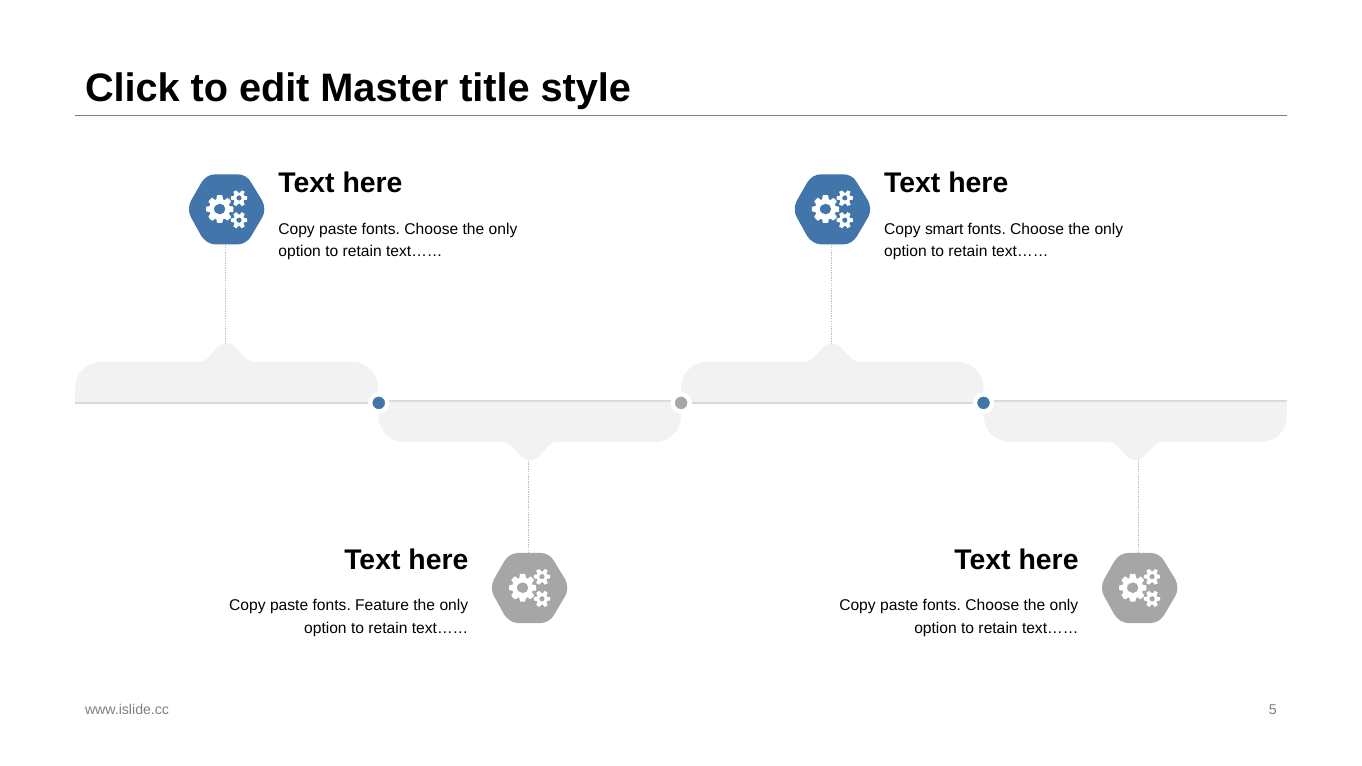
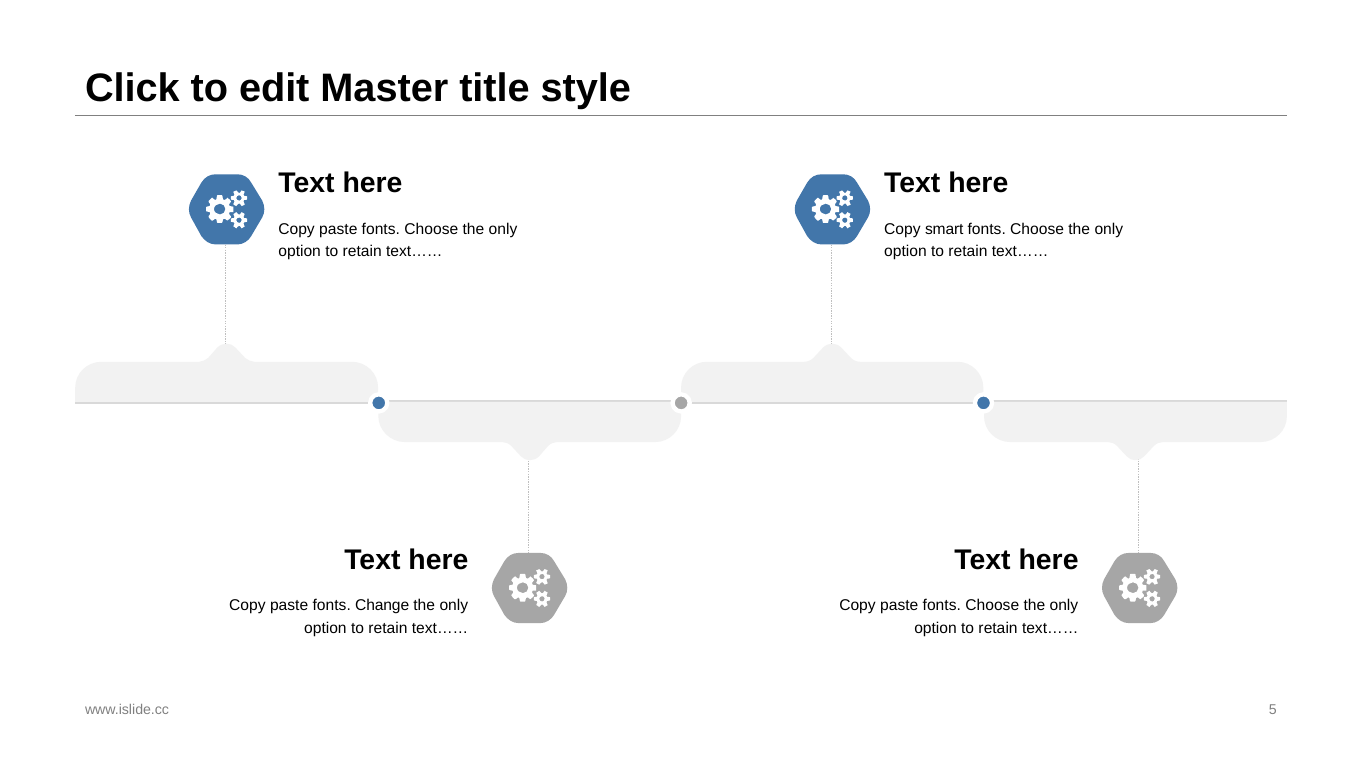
Feature: Feature -> Change (382, 606)
